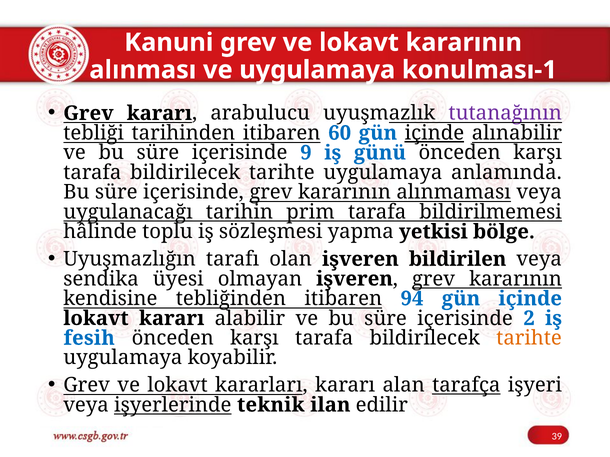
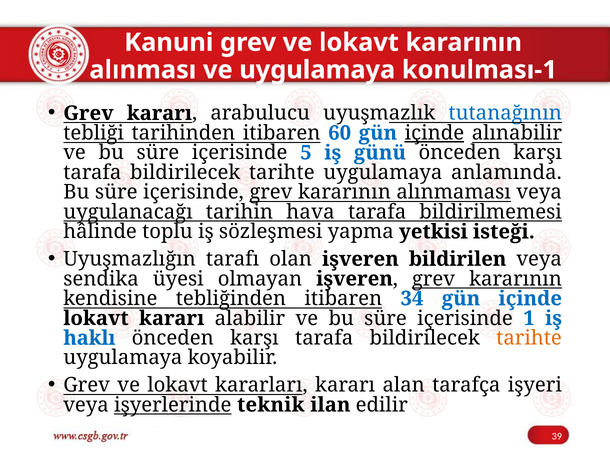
tutanağının colour: purple -> blue (505, 113)
9: 9 -> 5 (306, 153)
prim: prim -> hava (310, 212)
bölge: bölge -> isteği (504, 232)
94: 94 -> 34 (412, 299)
2: 2 -> 1 (529, 319)
fesih: fesih -> haklı (89, 338)
tarafça underline: present -> none (466, 386)
